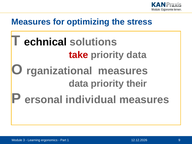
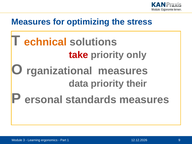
echnical colour: black -> orange (45, 42)
priority data: data -> only (137, 55)
individual: individual -> standards (91, 100)
